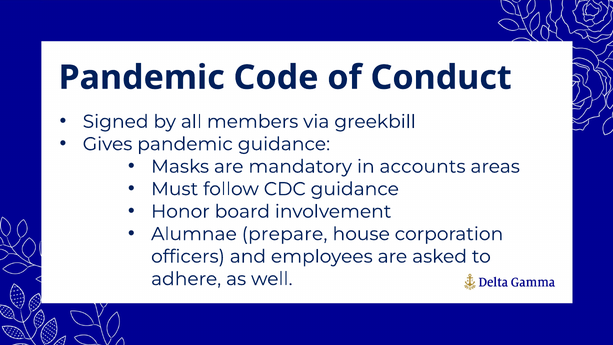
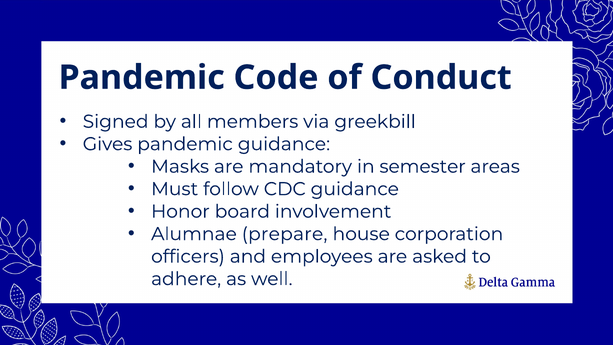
accounts: accounts -> semester (423, 166)
